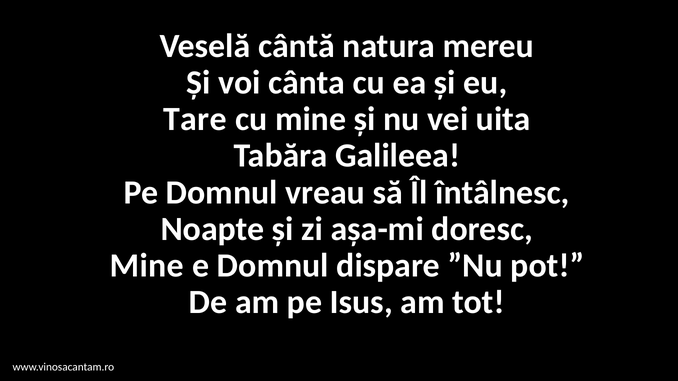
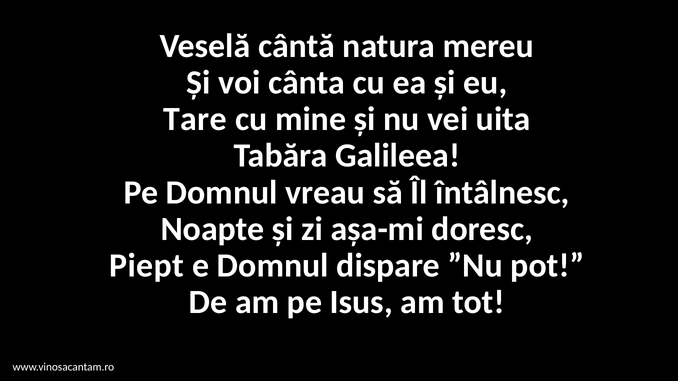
Mine: Mine -> Piept (147, 266)
